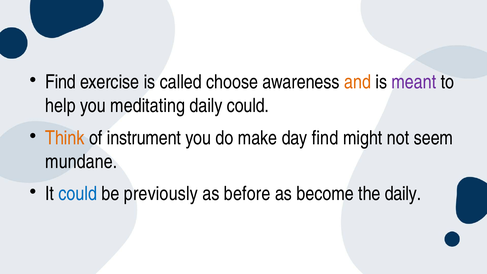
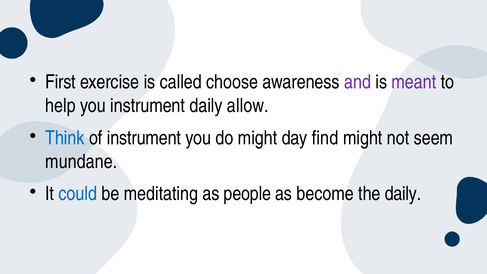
Find: Find -> First (61, 82)
and colour: orange -> purple (358, 82)
you meditating: meditating -> instrument (148, 106)
daily could: could -> allow (248, 106)
Think colour: orange -> blue (65, 138)
do make: make -> might (258, 138)
previously: previously -> meditating (161, 194)
before: before -> people (247, 194)
